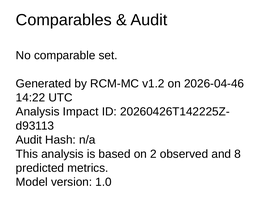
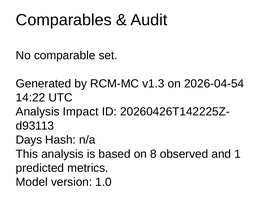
v1.2: v1.2 -> v1.3 (153, 84)
2026-04-46: 2026-04-46 -> 2026-04-54 (214, 84)
Audit: Audit -> Days (29, 140)
2: 2 -> 8 (153, 154)
8: 8 -> 1 (238, 154)
